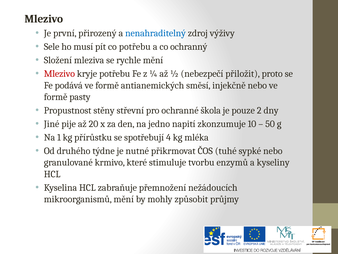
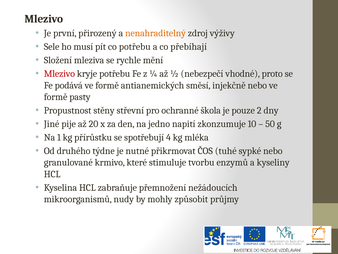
nenahraditelný colour: blue -> orange (155, 33)
ochranný: ochranný -> přebíhají (189, 47)
přiložit: přiložit -> vhodné (243, 74)
mikroorganismů mění: mění -> nudy (124, 199)
